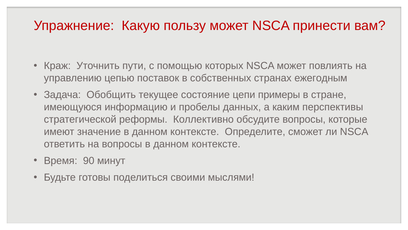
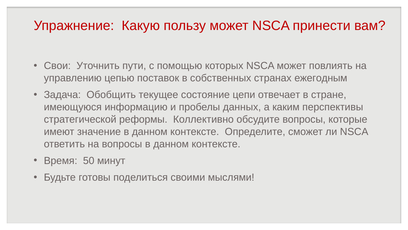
Краж: Краж -> Свои (57, 66)
примеры: примеры -> отвечает (279, 95)
90: 90 -> 50 (89, 160)
